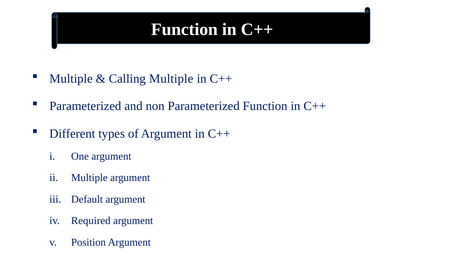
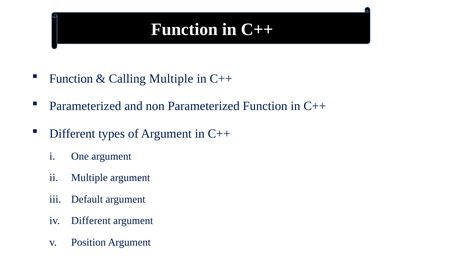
Multiple: Multiple -> Function (71, 79)
Required: Required -> Different (91, 221)
